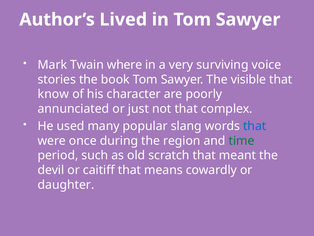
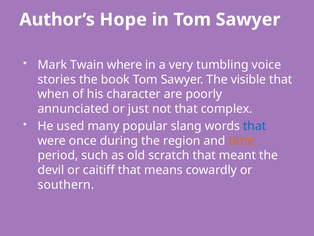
Lived: Lived -> Hope (123, 20)
surviving: surviving -> tumbling (222, 65)
know: know -> when (53, 94)
time colour: green -> orange (242, 140)
daughter: daughter -> southern (66, 184)
